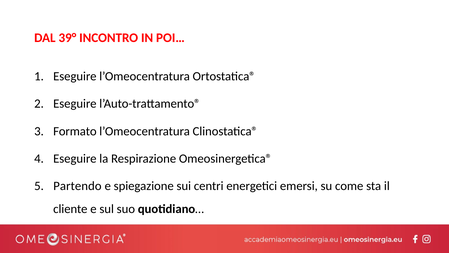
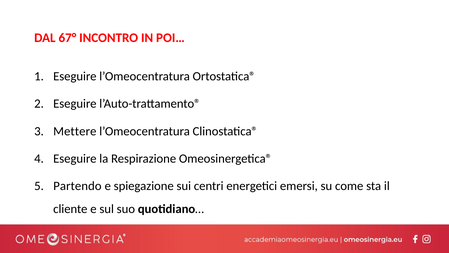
39°: 39° -> 67° (67, 38)
Formato: Formato -> Mettere (75, 131)
